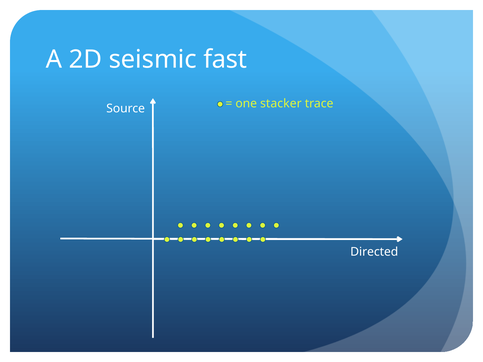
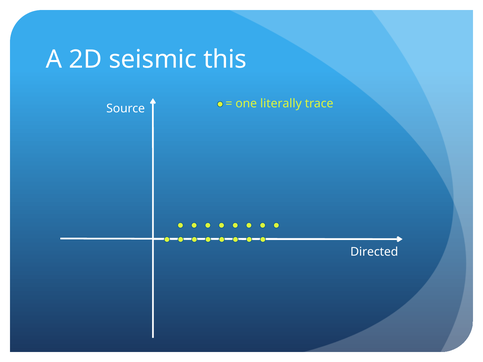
fast: fast -> this (225, 59)
stacker: stacker -> literally (281, 104)
